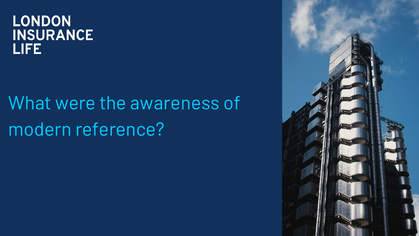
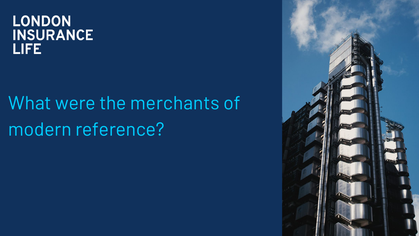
awareness: awareness -> merchants (175, 103)
